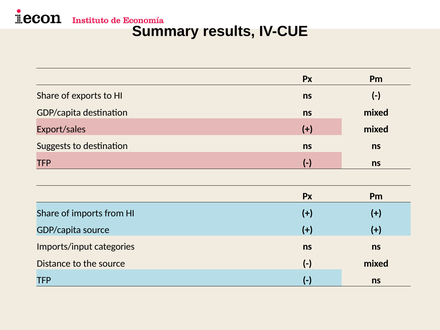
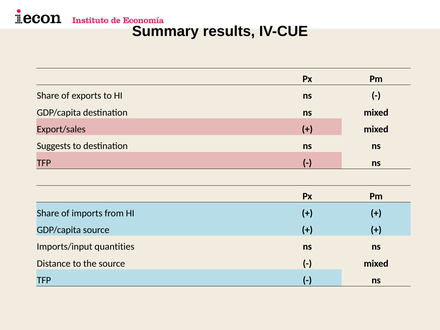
categories: categories -> quantities (114, 247)
